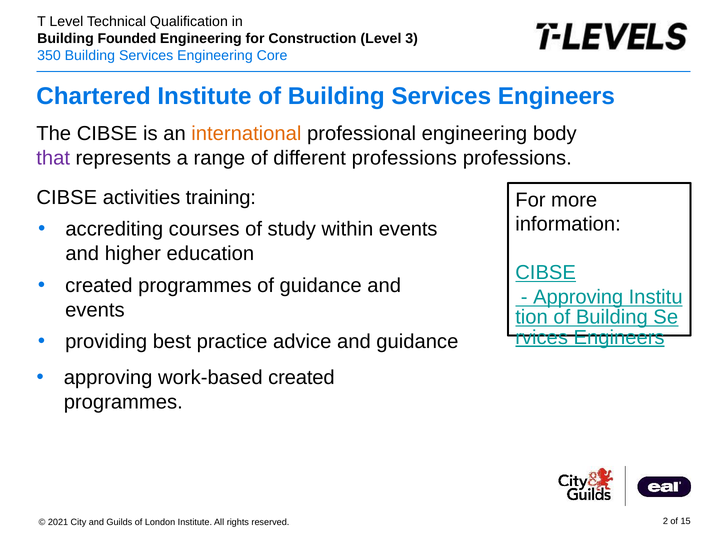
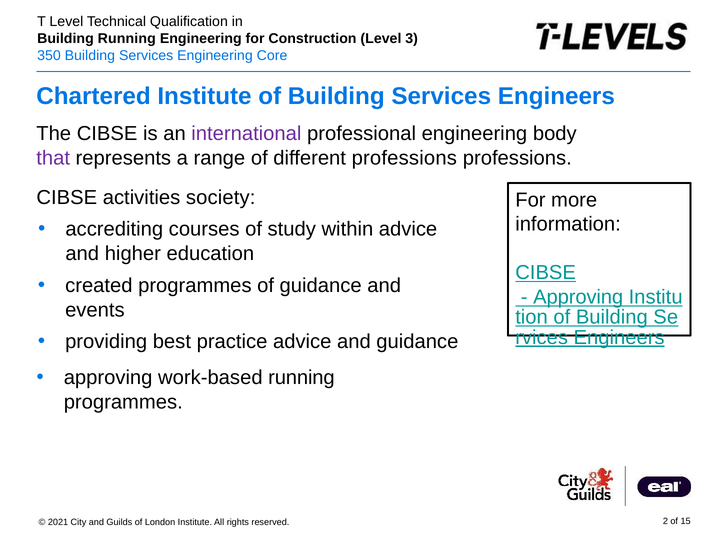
Building Founded: Founded -> Running (127, 38)
international colour: orange -> purple (246, 134)
training: training -> society (221, 198)
within events: events -> advice (408, 229)
work-based created: created -> running (301, 378)
